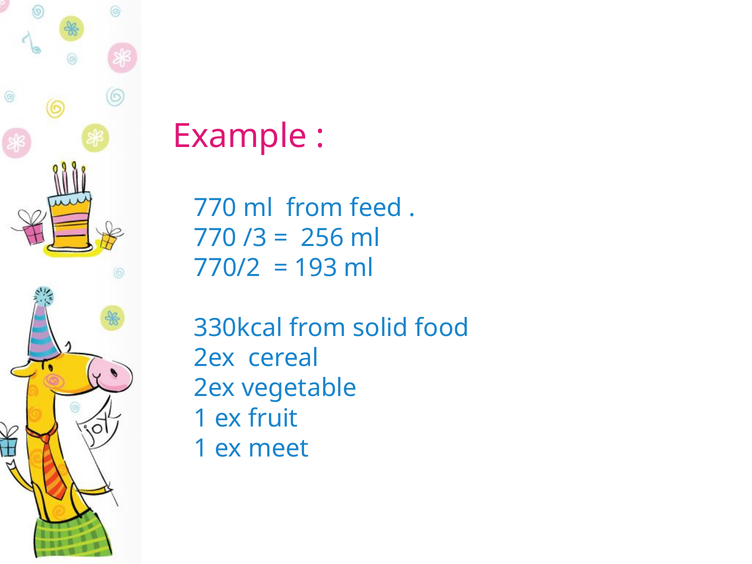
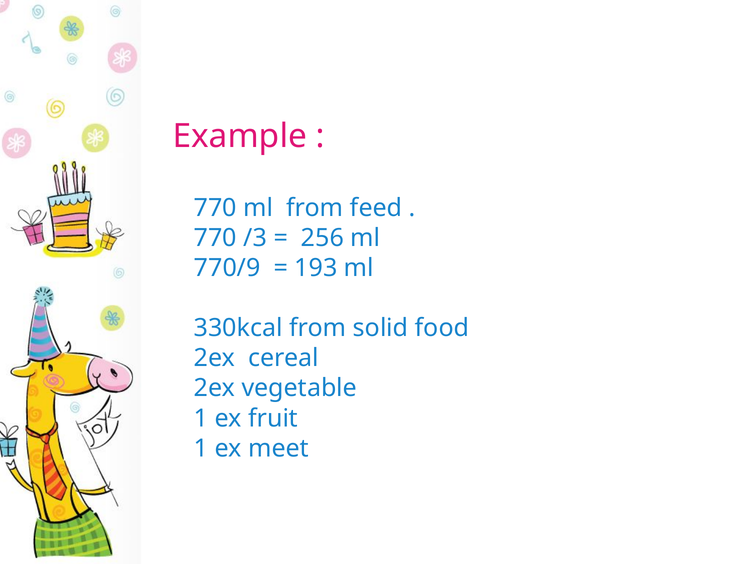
770/2: 770/2 -> 770/9 (227, 268)
